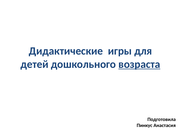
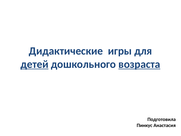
детей underline: none -> present (34, 64)
